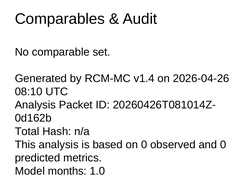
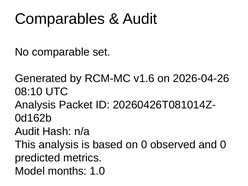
v1.4: v1.4 -> v1.6 (144, 78)
Total: Total -> Audit (27, 131)
